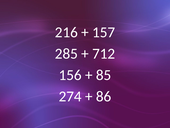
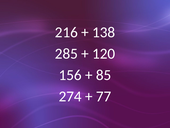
157: 157 -> 138 (104, 32)
712: 712 -> 120 (104, 53)
86: 86 -> 77 (104, 96)
